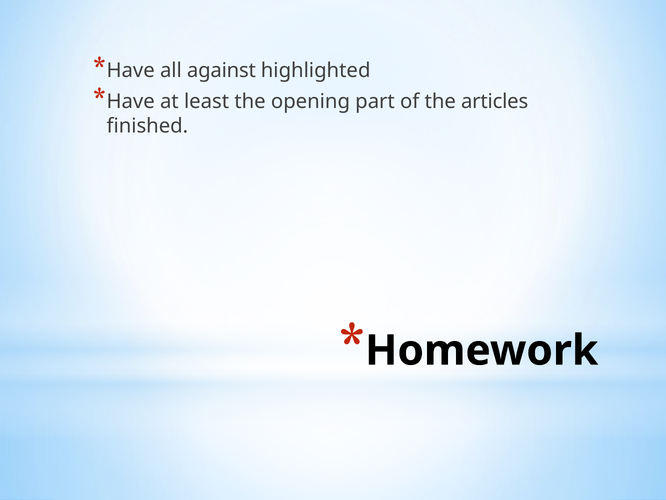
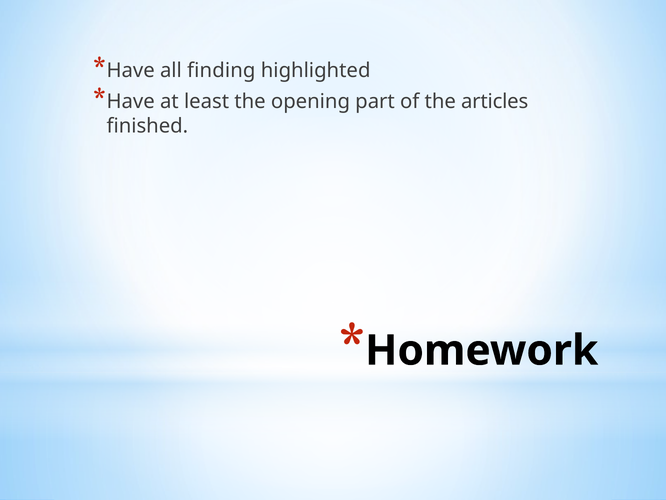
against: against -> finding (221, 70)
